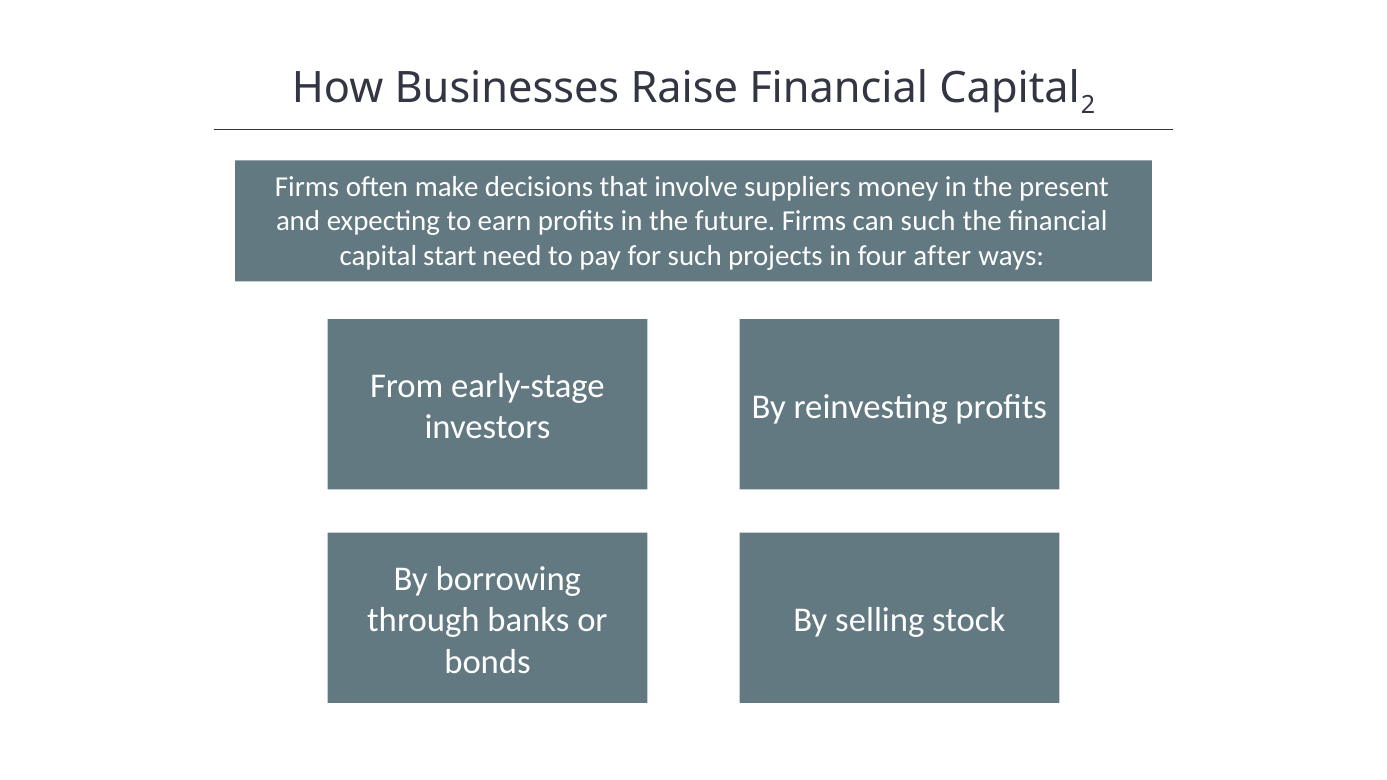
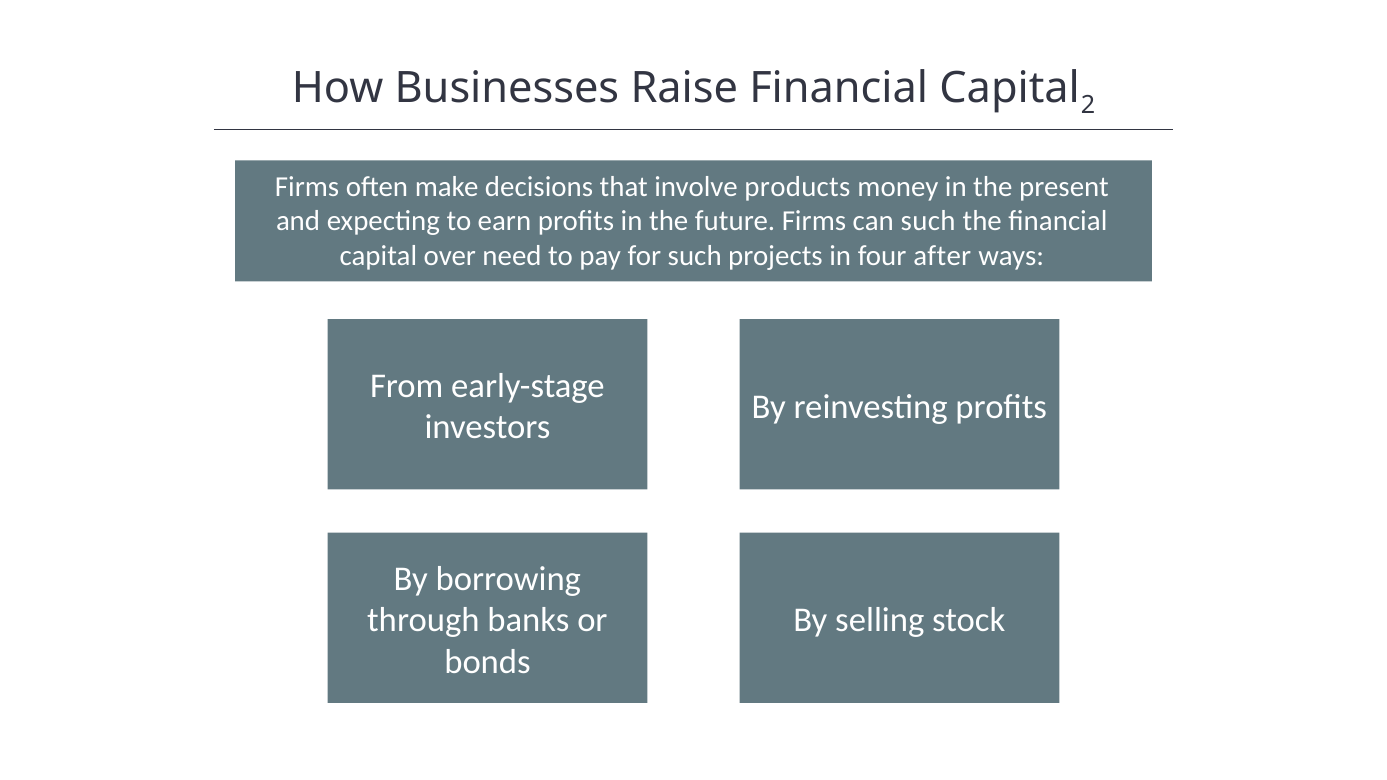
suppliers: suppliers -> products (797, 187)
start: start -> over (450, 256)
